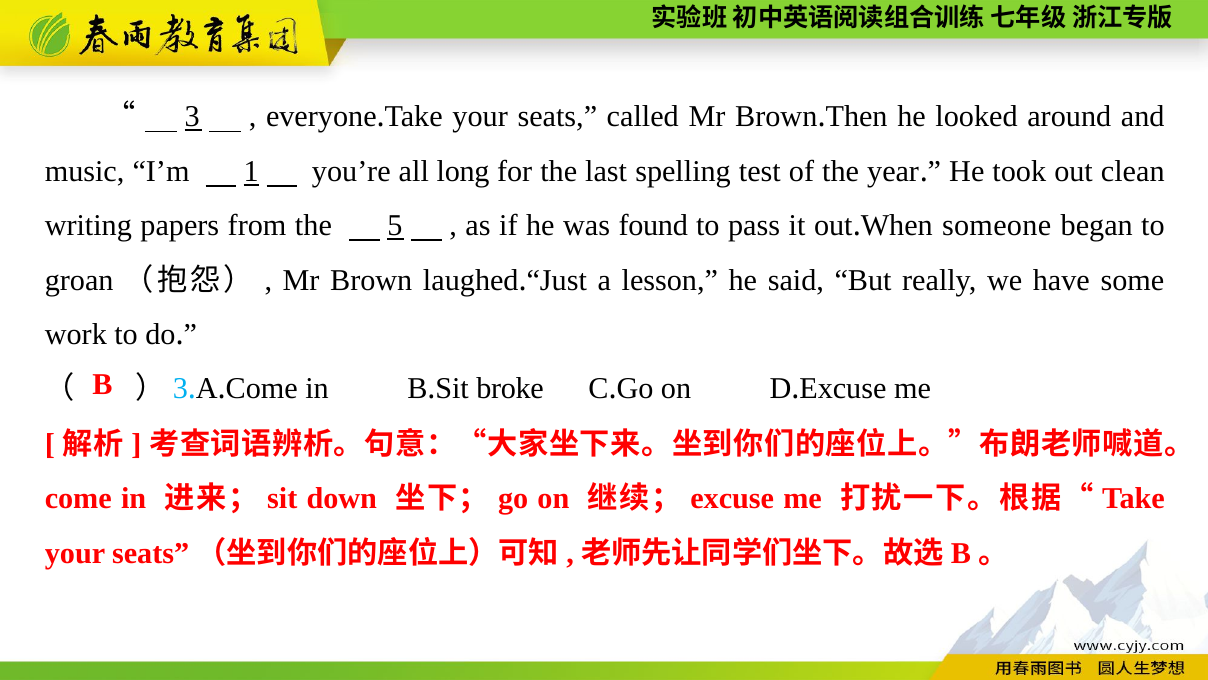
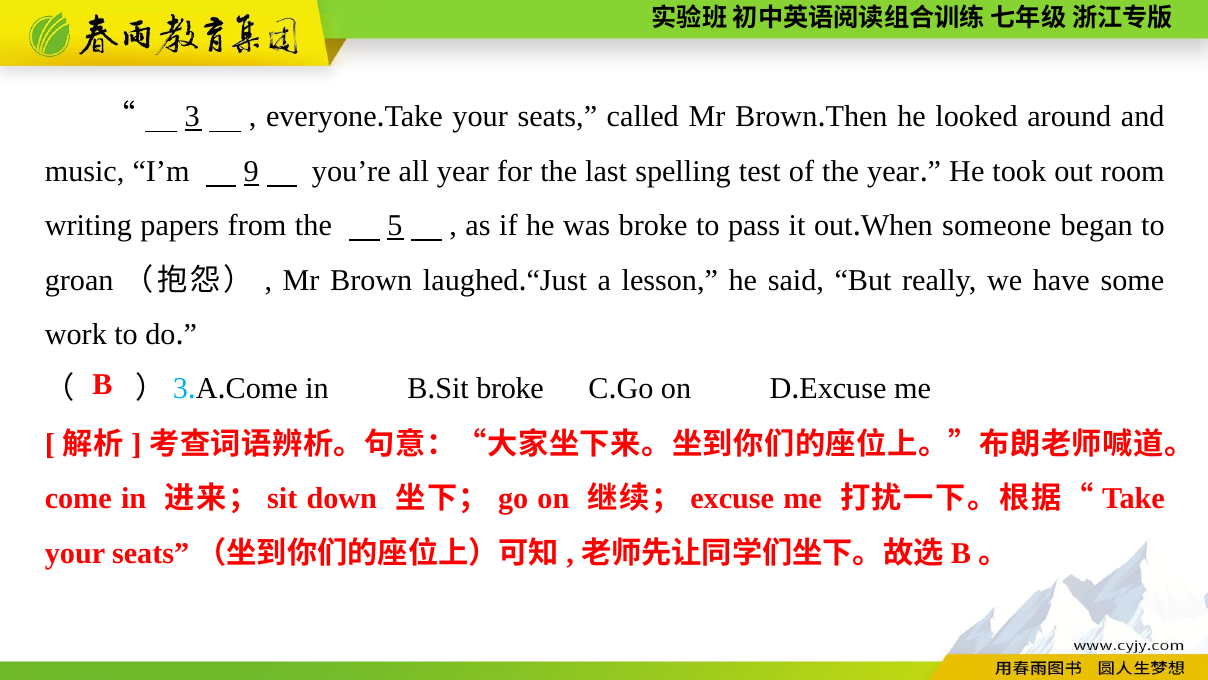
1: 1 -> 9 (251, 171)
all long: long -> year (463, 171)
clean: clean -> room (1133, 171)
was found: found -> broke (653, 226)
